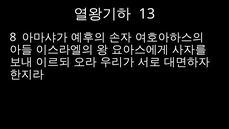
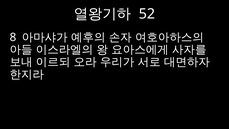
13: 13 -> 52 (147, 14)
